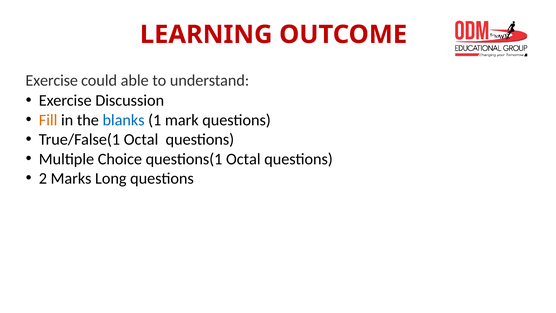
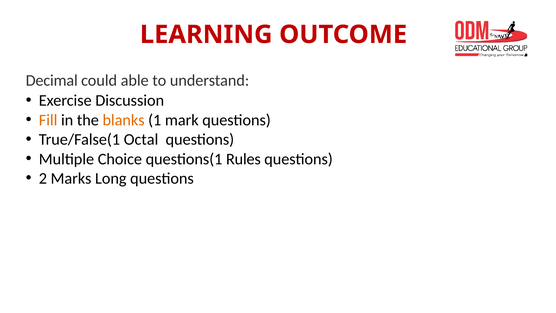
Exercise: Exercise -> Decimal (52, 81)
blanks colour: blue -> orange (124, 120)
questions(1 Octal: Octal -> Rules (243, 159)
